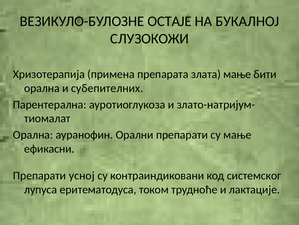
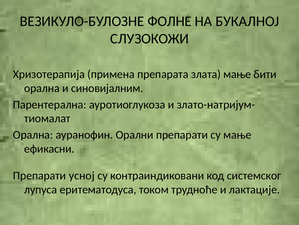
ОСТАЈЕ: ОСТАЈЕ -> ФОЛНЕ (170, 21)
субепителних: субепителних -> синовијалним (107, 88)
